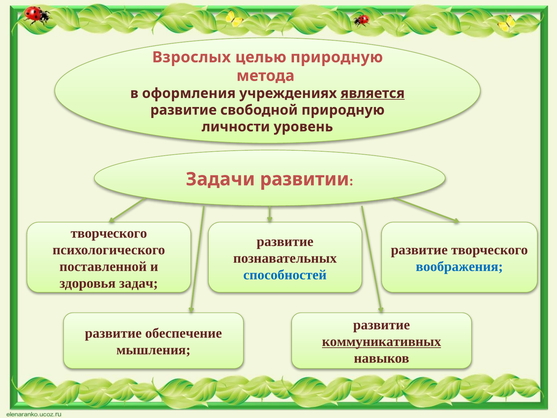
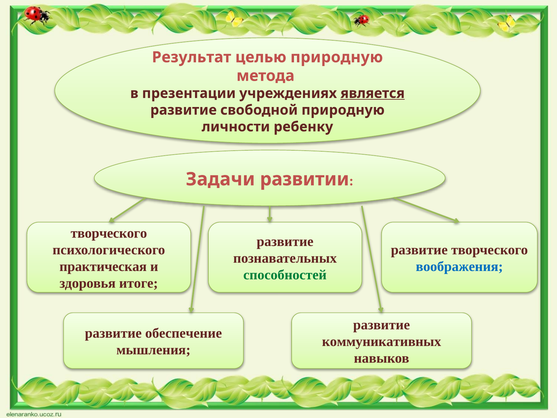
Взрослых: Взрослых -> Результат (192, 57)
оформления: оформления -> презентации (189, 93)
уровень: уровень -> ребенку (303, 127)
поставленной: поставленной -> практическая (103, 266)
способностей colour: blue -> green (285, 275)
задач: задач -> итоге (139, 283)
коммуникативных underline: present -> none (382, 341)
